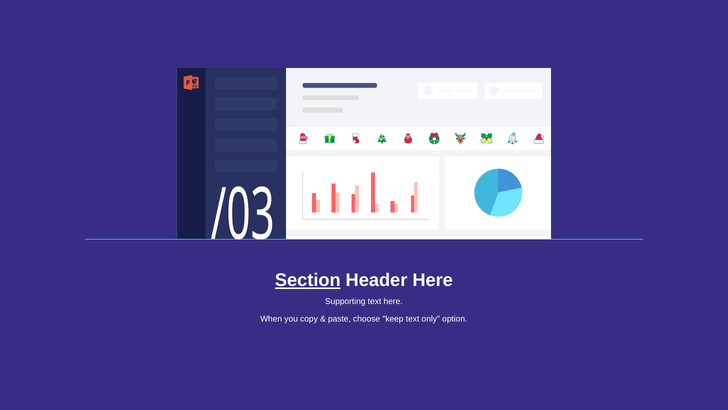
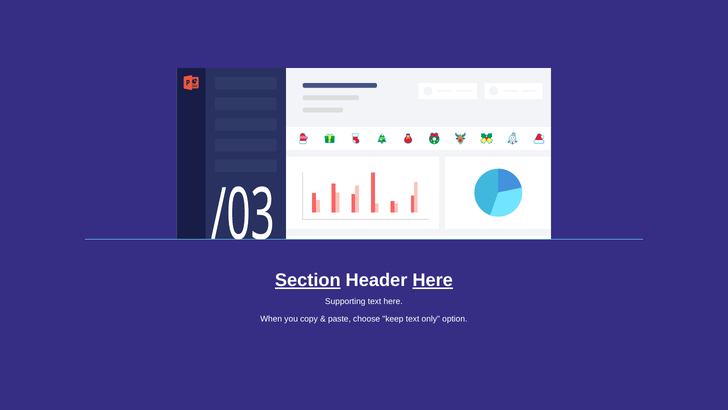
Here underline: none -> present (433, 280)
